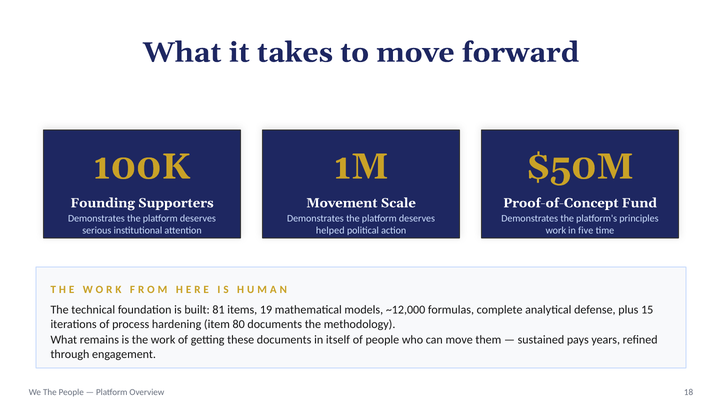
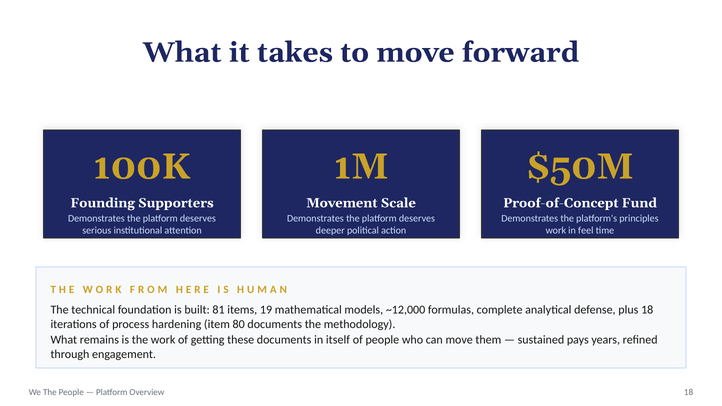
helped: helped -> deeper (330, 231)
five: five -> feel (586, 231)
plus 15: 15 -> 18 (647, 310)
